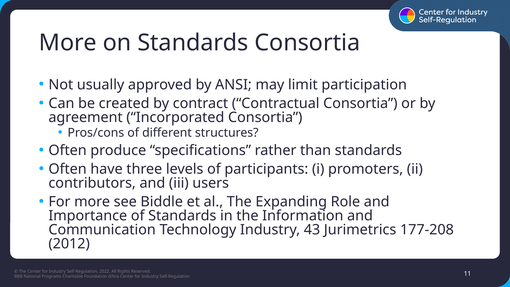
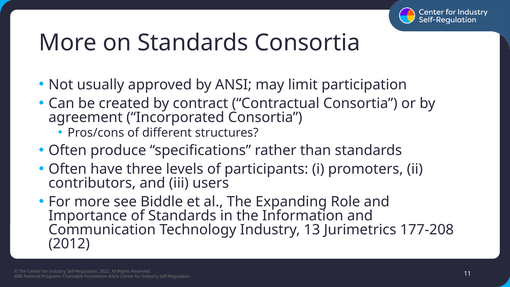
43: 43 -> 13 (312, 230)
